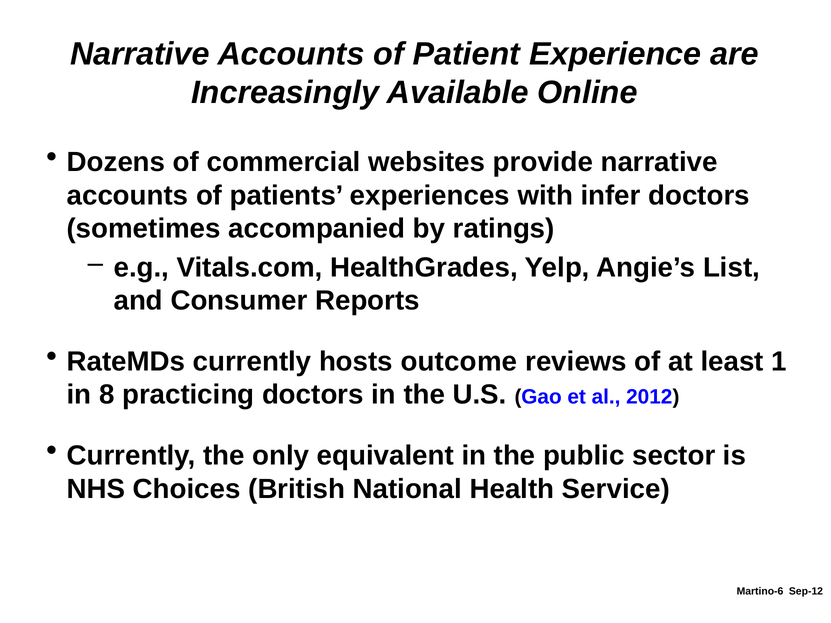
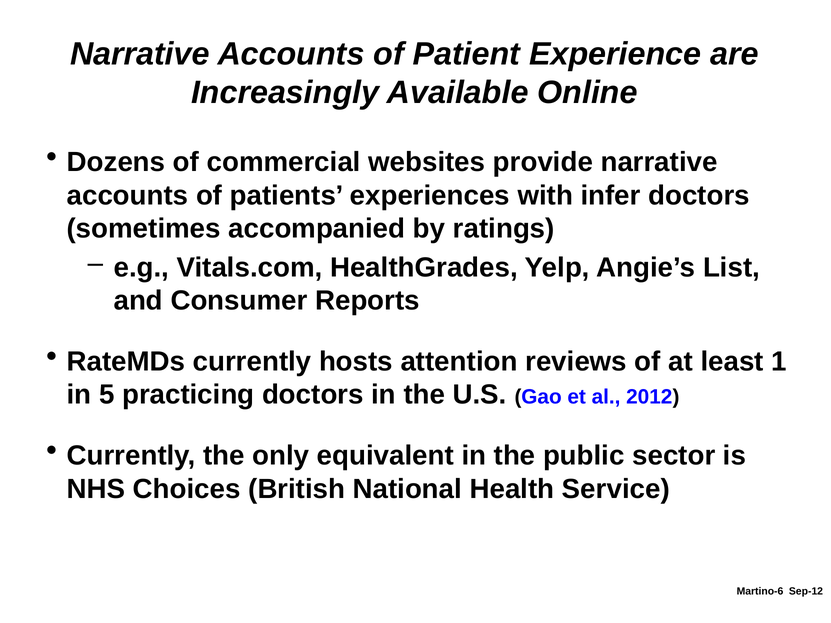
outcome: outcome -> attention (459, 362)
8: 8 -> 5 (107, 395)
